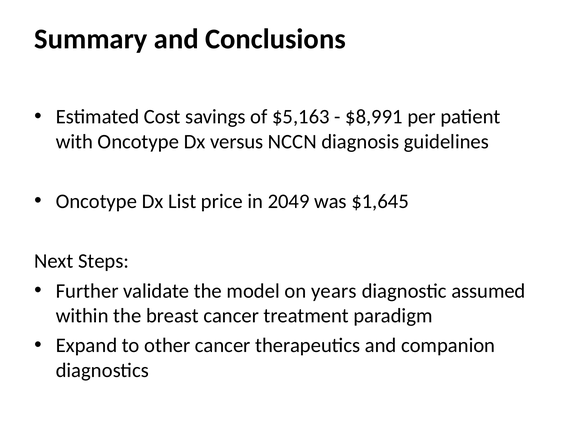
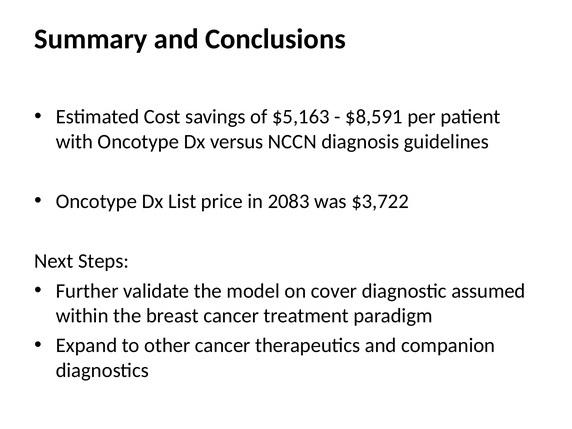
$8,991: $8,991 -> $8,591 (374, 117)
2049: 2049 -> 2083 (289, 201)
$1,645: $1,645 -> $3,722 (380, 201)
years: years -> cover (334, 291)
